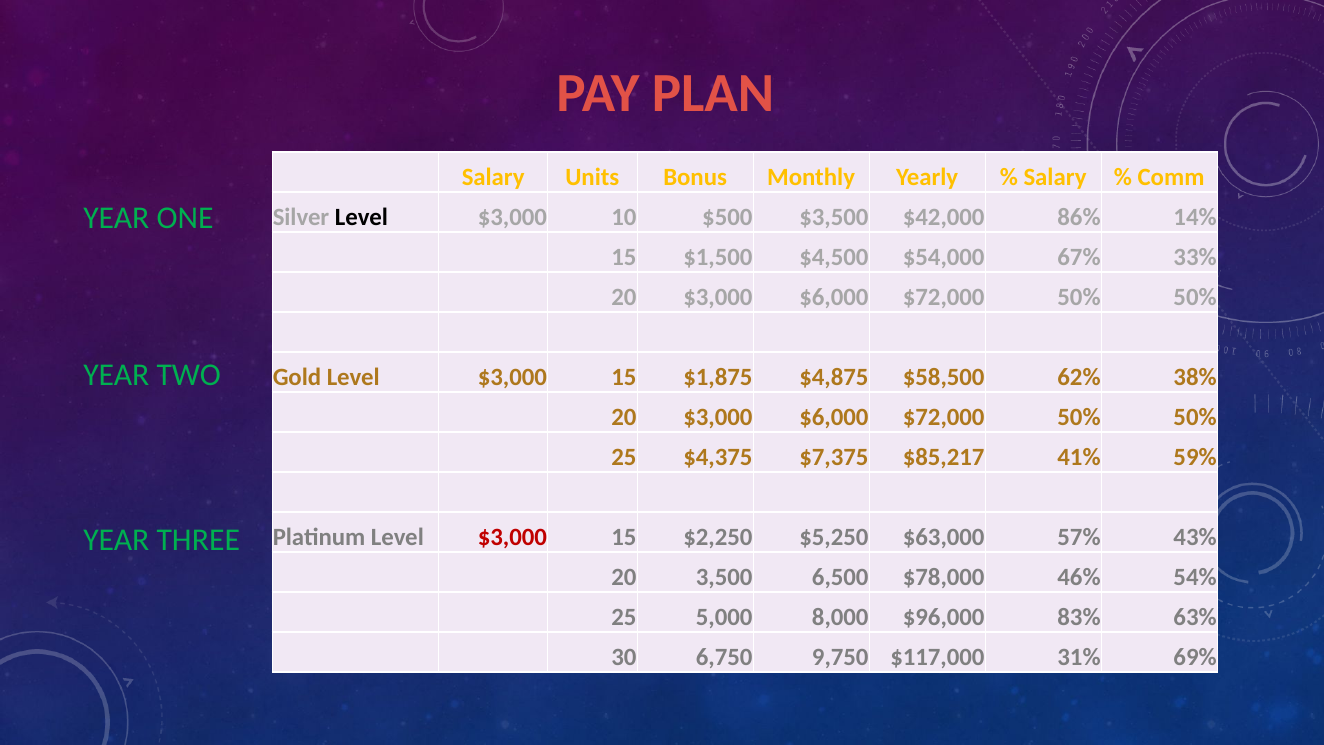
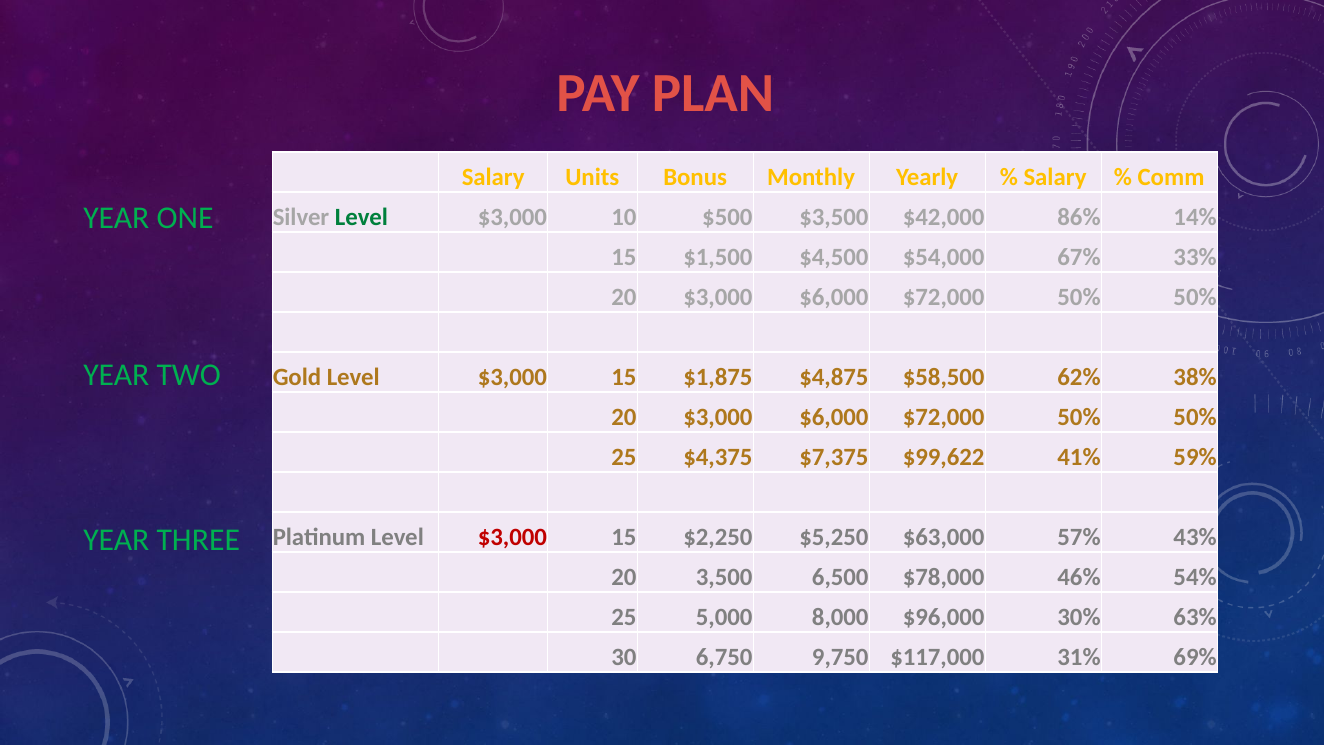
Level colour: black -> green (361, 217)
$85,217: $85,217 -> $99,622 (944, 457)
83%: 83% -> 30% (1079, 617)
